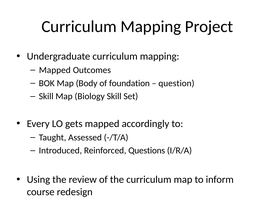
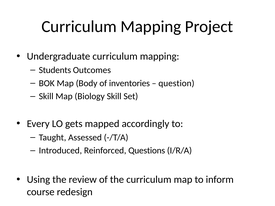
Mapped: Mapped -> Students (55, 70)
foundation: foundation -> inventories (129, 83)
